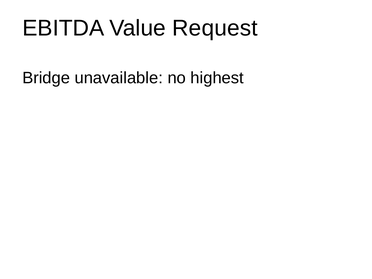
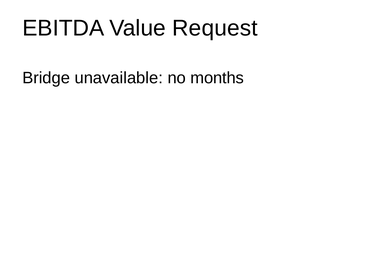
highest: highest -> months (217, 78)
